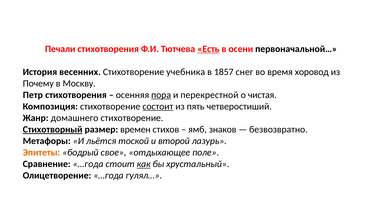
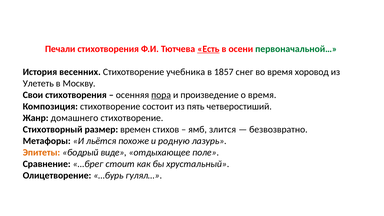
первоначальной… colour: black -> green (296, 49)
Почему: Почему -> Улететь (38, 83)
Петр: Петр -> Свои (33, 95)
перекрестной: перекрестной -> произведение (210, 95)
о чистая: чистая -> время (262, 95)
состоит underline: present -> none (158, 106)
Стихотворный underline: present -> none (53, 129)
знаков: знаков -> злится (223, 129)
тоской: тоской -> похоже (134, 141)
второй: второй -> родную (174, 141)
свое: свое -> виде (114, 153)
Сравнение …года: …года -> …брег (88, 164)
как underline: present -> none (144, 164)
Олицетворение …года: …года -> …бурь (108, 176)
